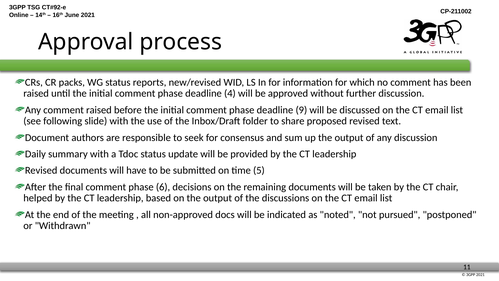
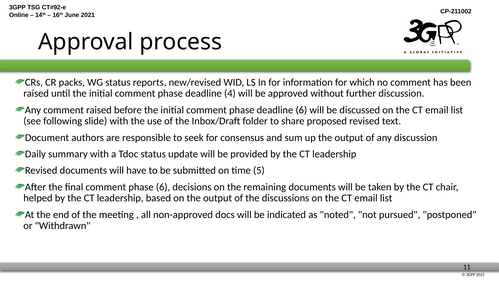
deadline 9: 9 -> 6 (301, 110)
